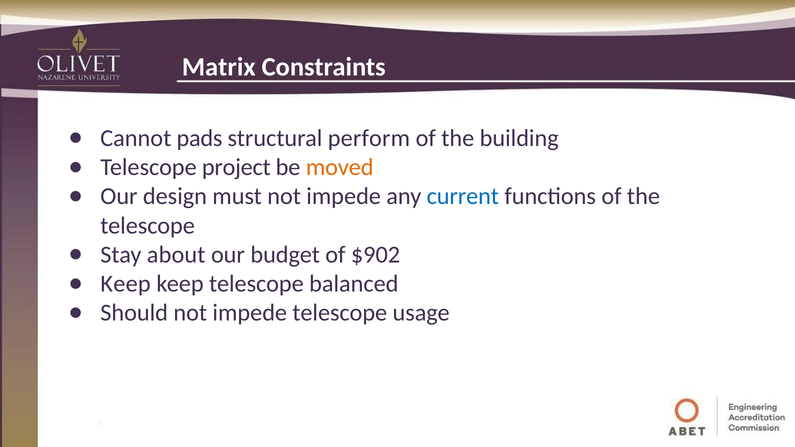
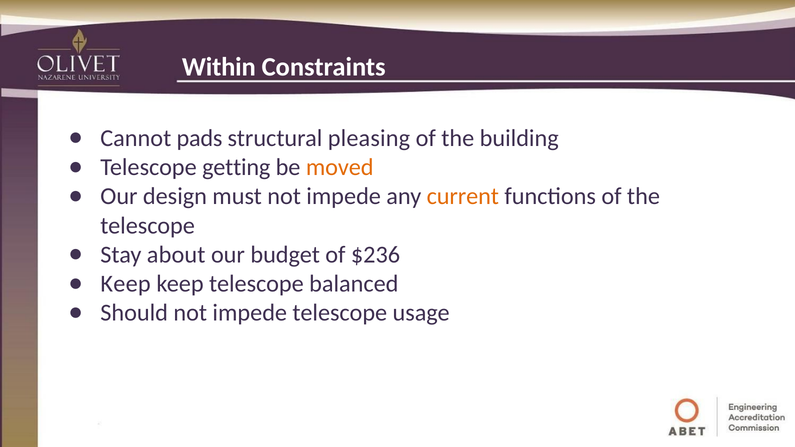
Matrix: Matrix -> Within (219, 67)
perform: perform -> pleasing (369, 138)
project: project -> getting (236, 167)
current colour: blue -> orange (463, 197)
$902: $902 -> $236 (376, 255)
